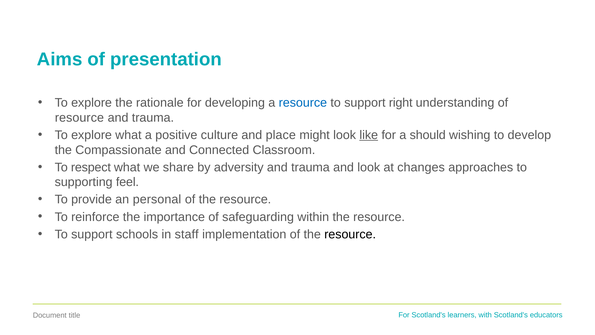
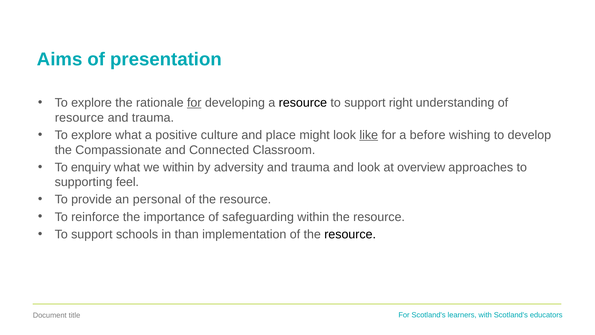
for underline: none -> present (194, 103)
resource colour: blue -> black (303, 103)
should: should -> before (428, 135)
respect: respect -> enquiry (91, 167)
we share: share -> within (178, 167)
changes: changes -> overview (421, 167)
staff: staff -> than (187, 234)
